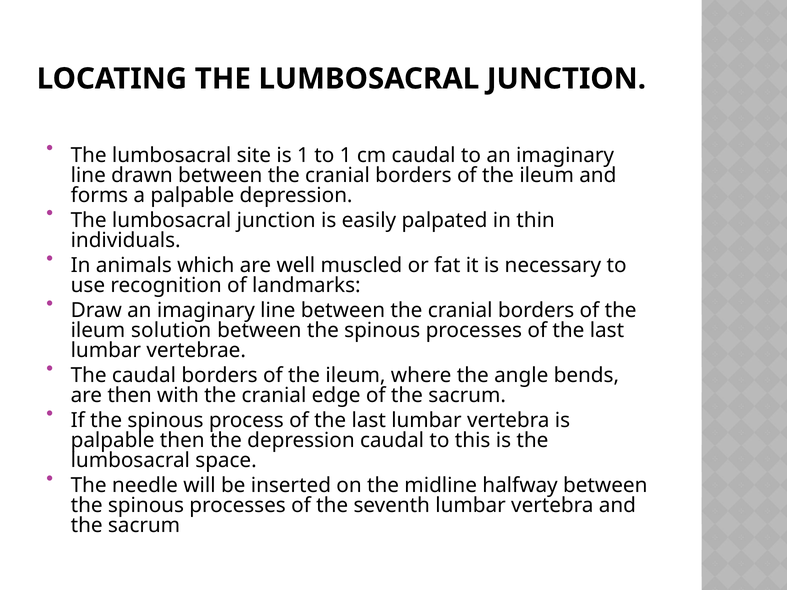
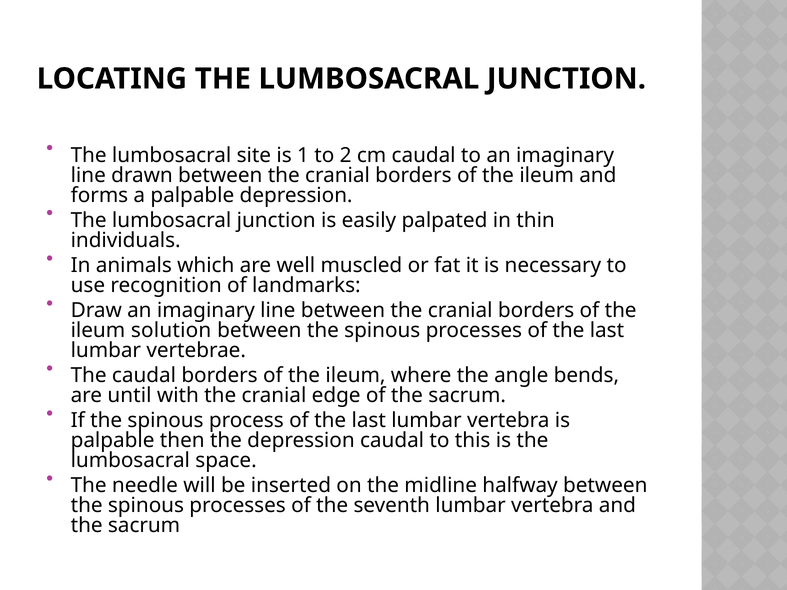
to 1: 1 -> 2 (346, 155)
are then: then -> until (129, 396)
